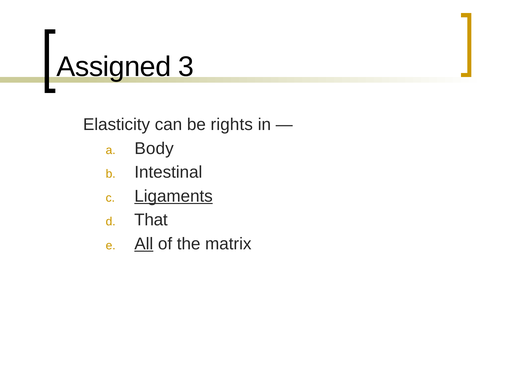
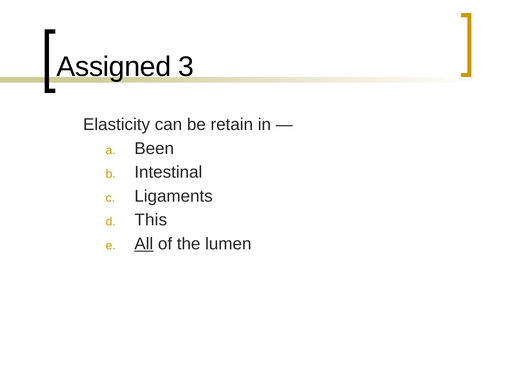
rights: rights -> retain (232, 124)
Body: Body -> Been (154, 148)
Ligaments underline: present -> none (174, 196)
That: That -> This (151, 220)
matrix: matrix -> lumen (228, 243)
